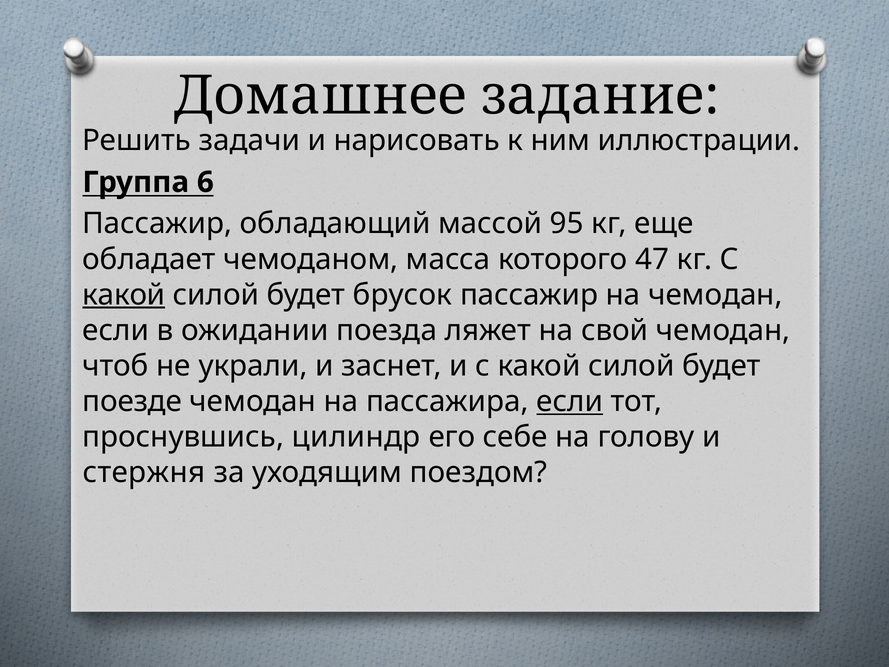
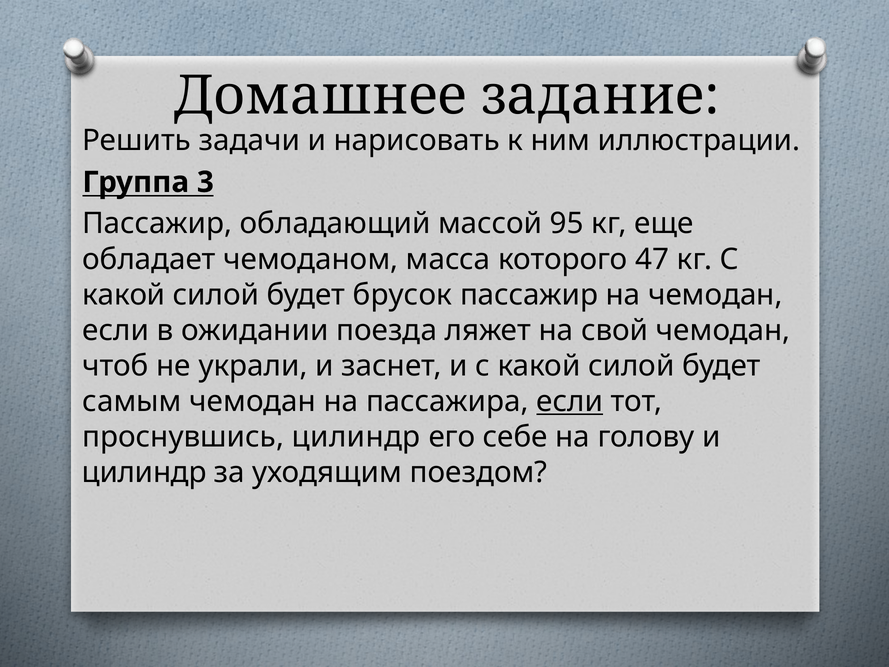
6: 6 -> 3 (205, 182)
какой underline: present -> none (124, 295)
поезде: поезде -> самым (132, 401)
стержня: стержня -> цилиндр (144, 473)
